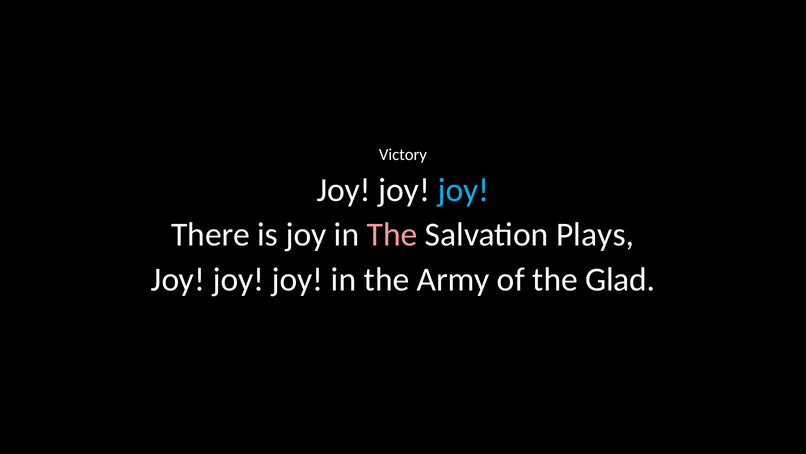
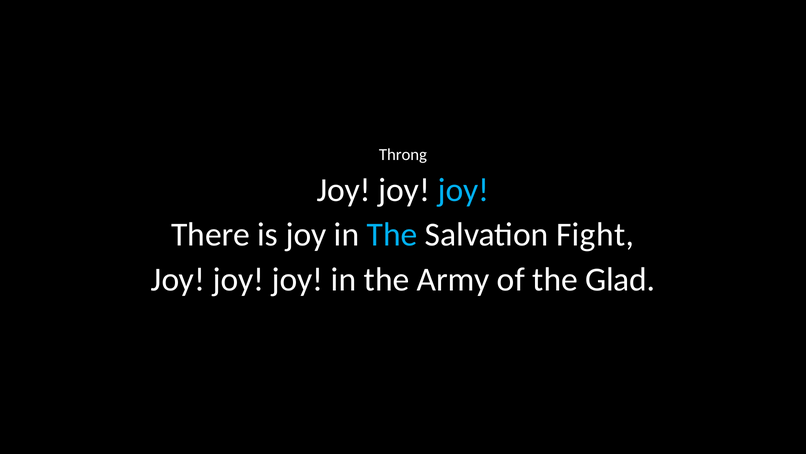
Victory: Victory -> Throng (403, 154)
The colour: pink -> light blue (392, 235)
Plays: Plays -> Fight (595, 235)
